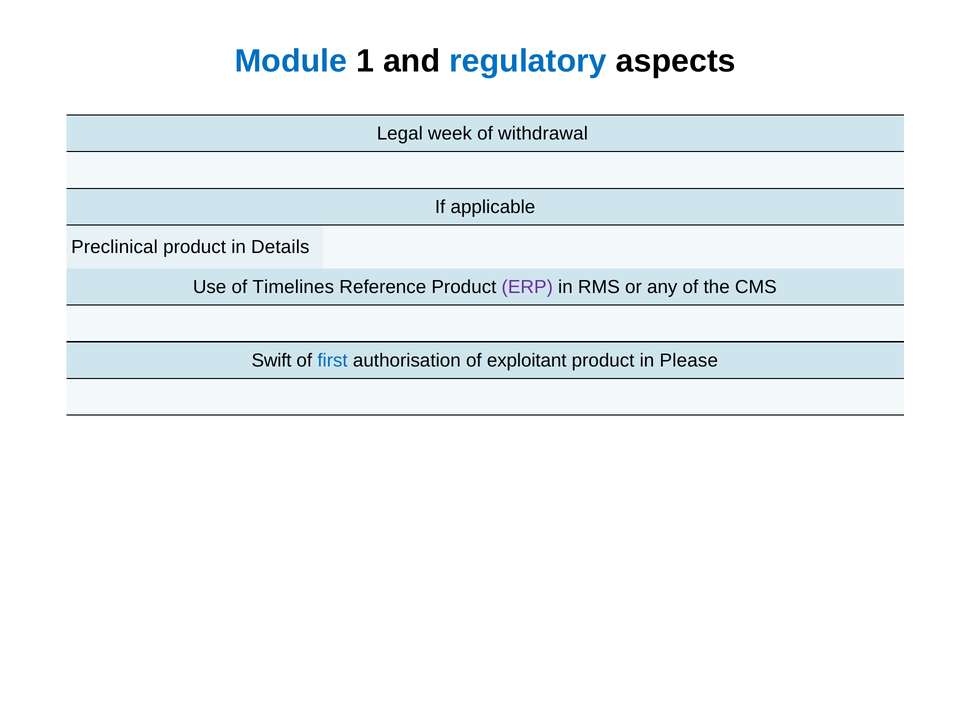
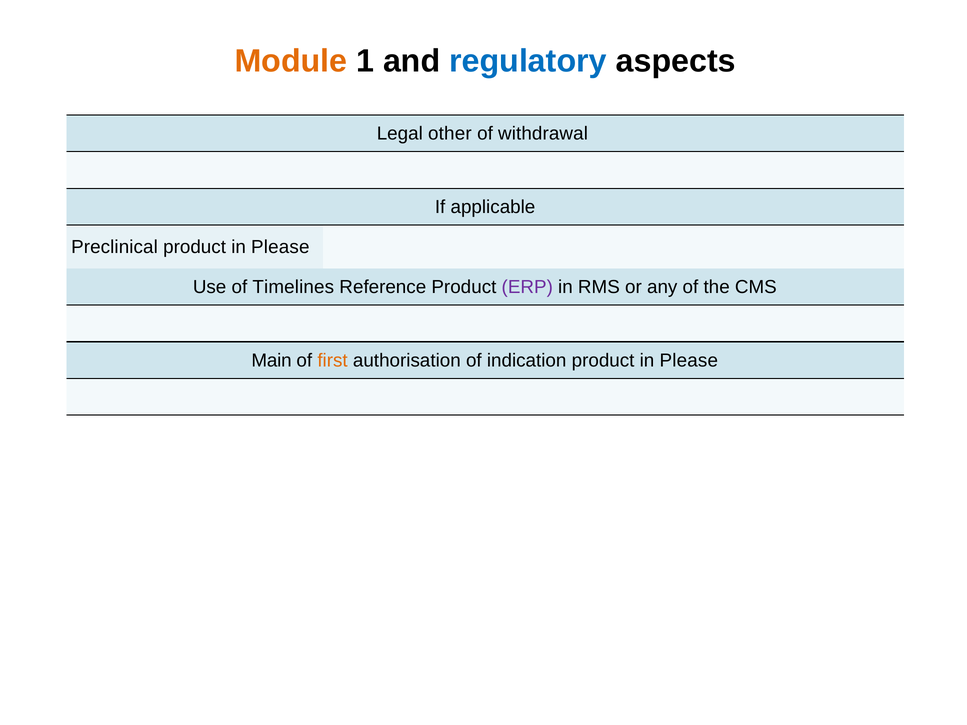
Module colour: blue -> orange (291, 61)
week: week -> other (450, 134)
Details: Details -> Please (280, 247)
Swift: Swift -> Main (272, 360)
first colour: blue -> orange (333, 360)
exploitant: exploitant -> indication (527, 360)
